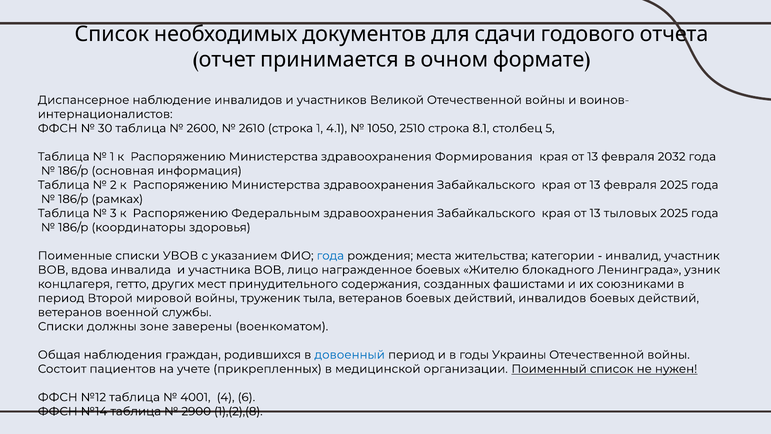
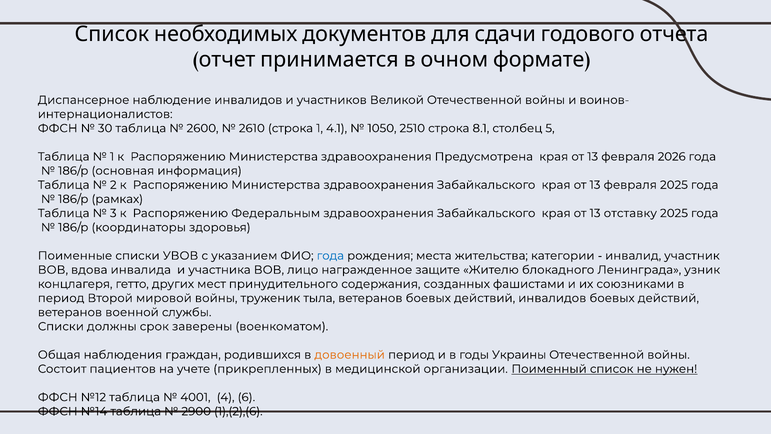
Формирования: Формирования -> Предусмотрена (484, 157)
2032: 2032 -> 2026 (672, 157)
тыловых: тыловых -> отставку (630, 213)
награжденное боевых: боевых -> защите (438, 270)
зоне: зоне -> срок (154, 326)
довоенный colour: blue -> orange (350, 355)
1),(2),(8: 1),(2),(8 -> 1),(2),(6 (238, 411)
